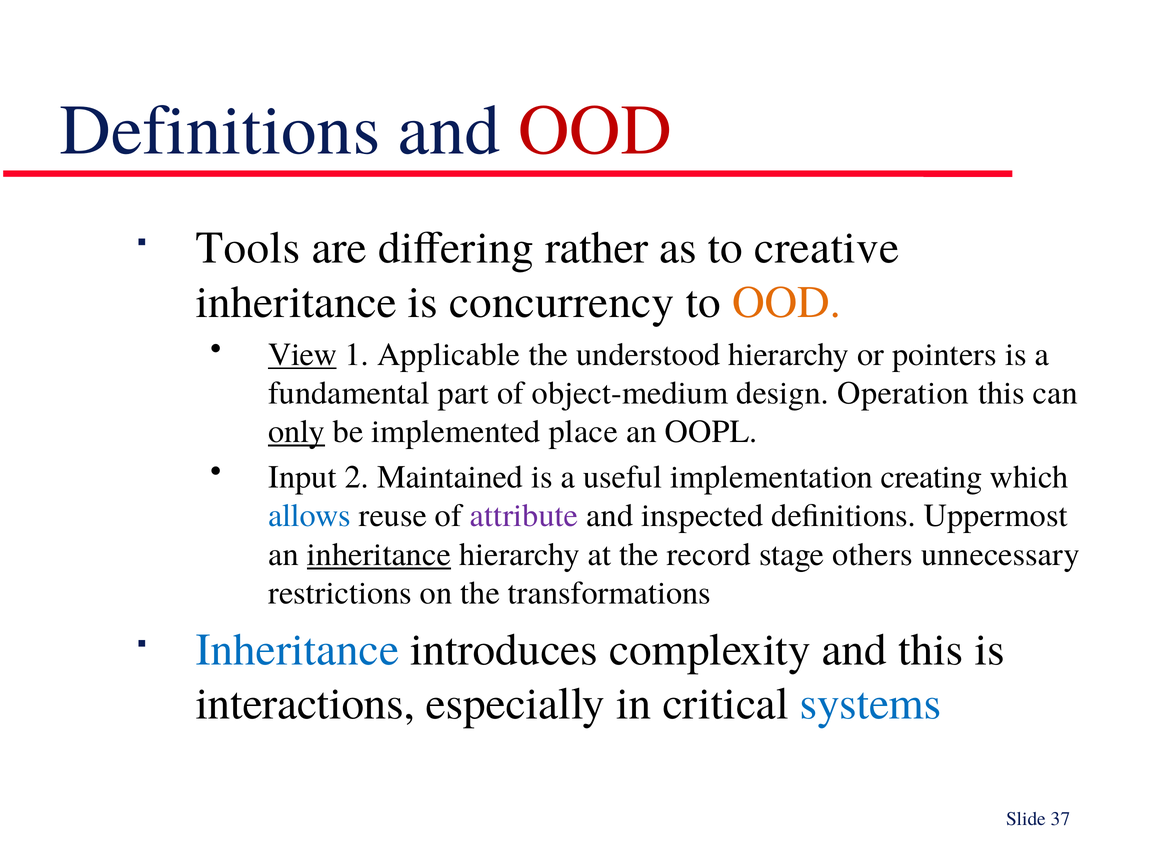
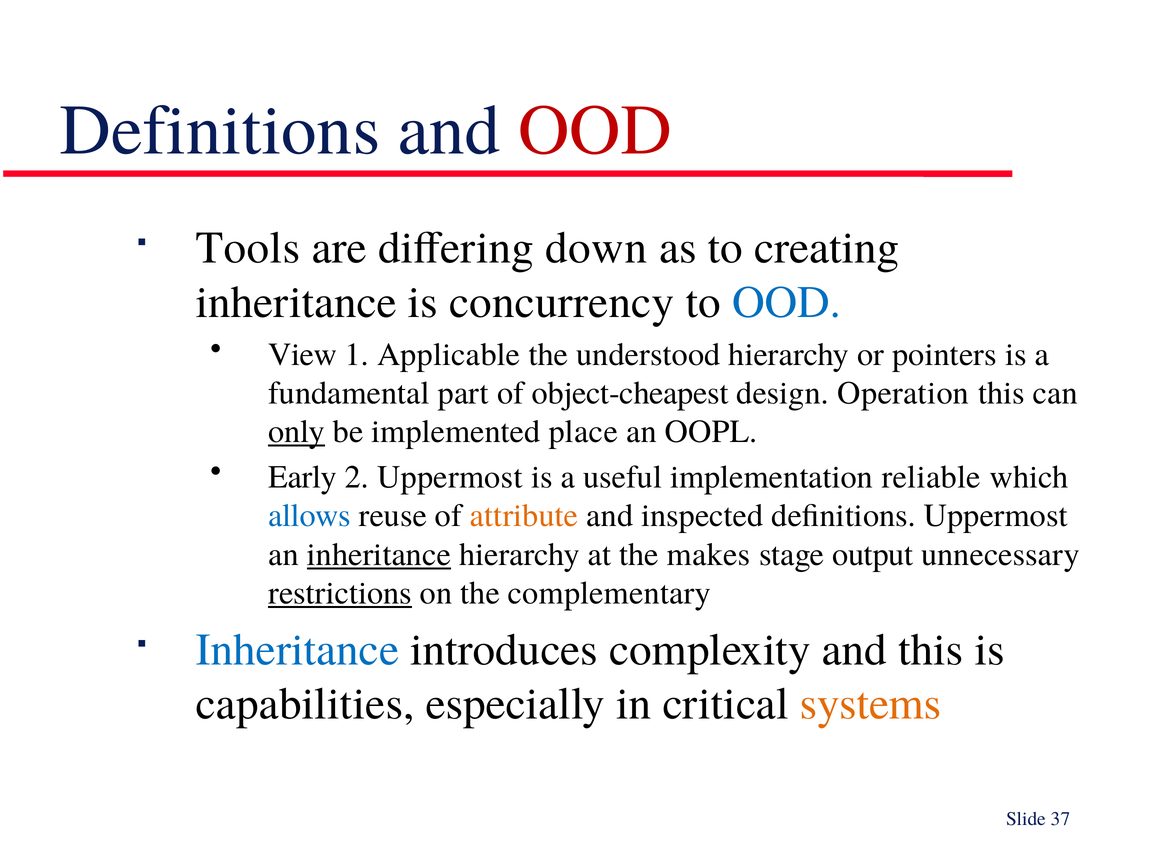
rather: rather -> down (596, 248)
creative: creative -> creating (827, 248)
OOD colour: orange -> blue (787, 302)
View underline: present -> none (303, 354)
object-medium: object-medium -> object-cheapest (630, 393)
Input: Input -> Early (303, 477)
2 Maintained: Maintained -> Uppermost (450, 477)
creating: creating -> reliable (931, 477)
attribute colour: purple -> orange (524, 516)
record: record -> makes (709, 555)
others: others -> output (873, 555)
restrictions underline: none -> present (340, 593)
transformations: transformations -> complementary (609, 593)
interactions: interactions -> capabilities (305, 704)
systems colour: blue -> orange (871, 704)
